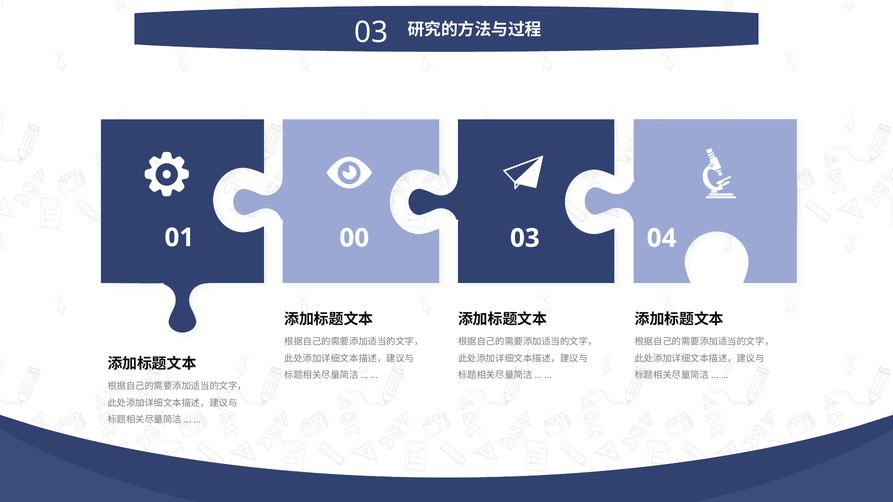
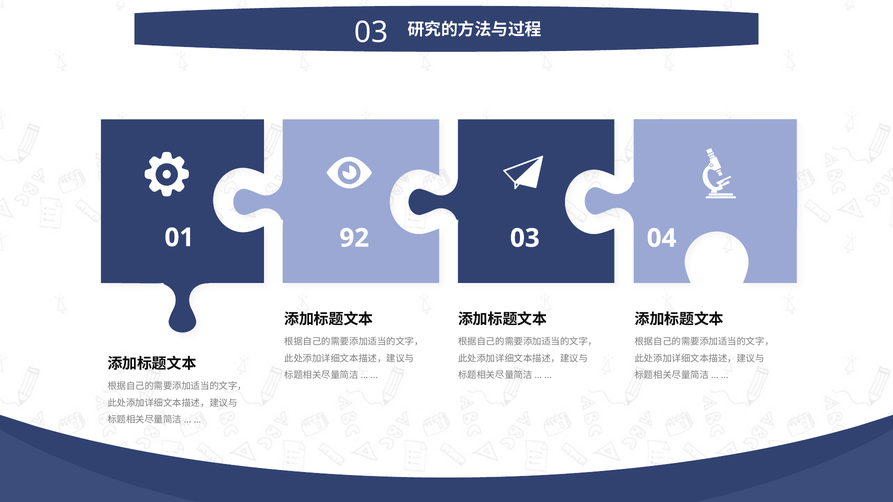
00: 00 -> 92 (354, 238)
